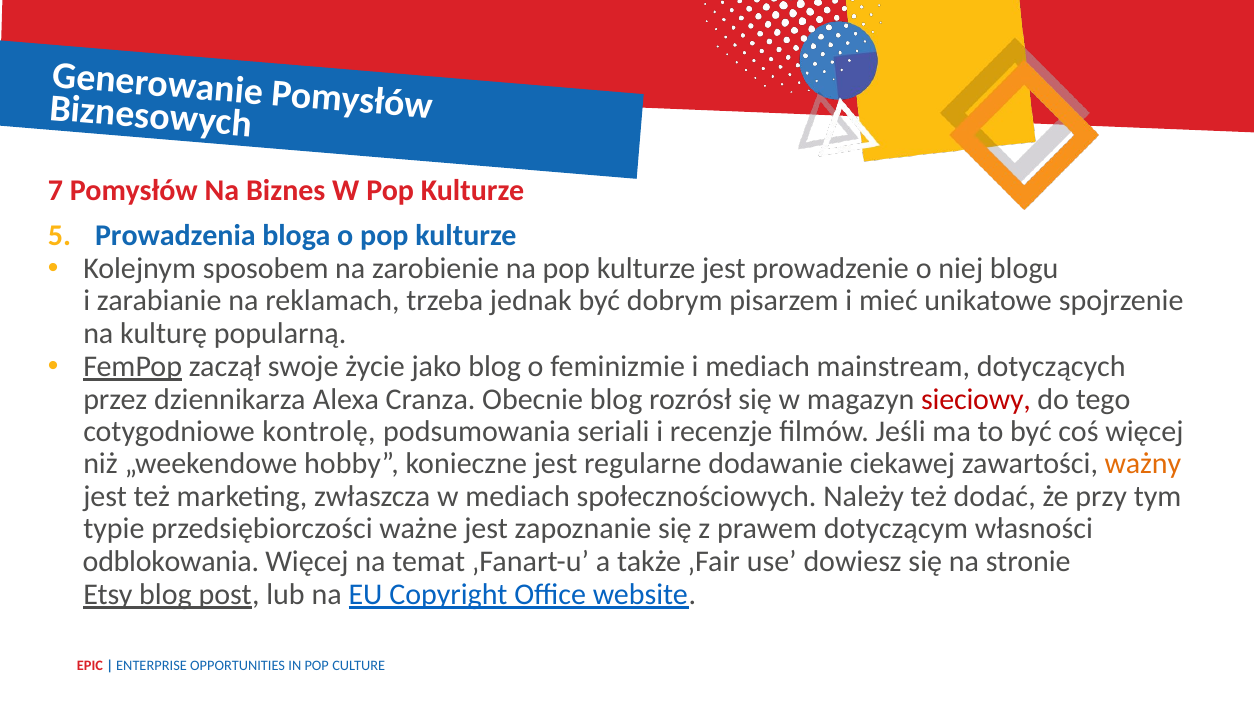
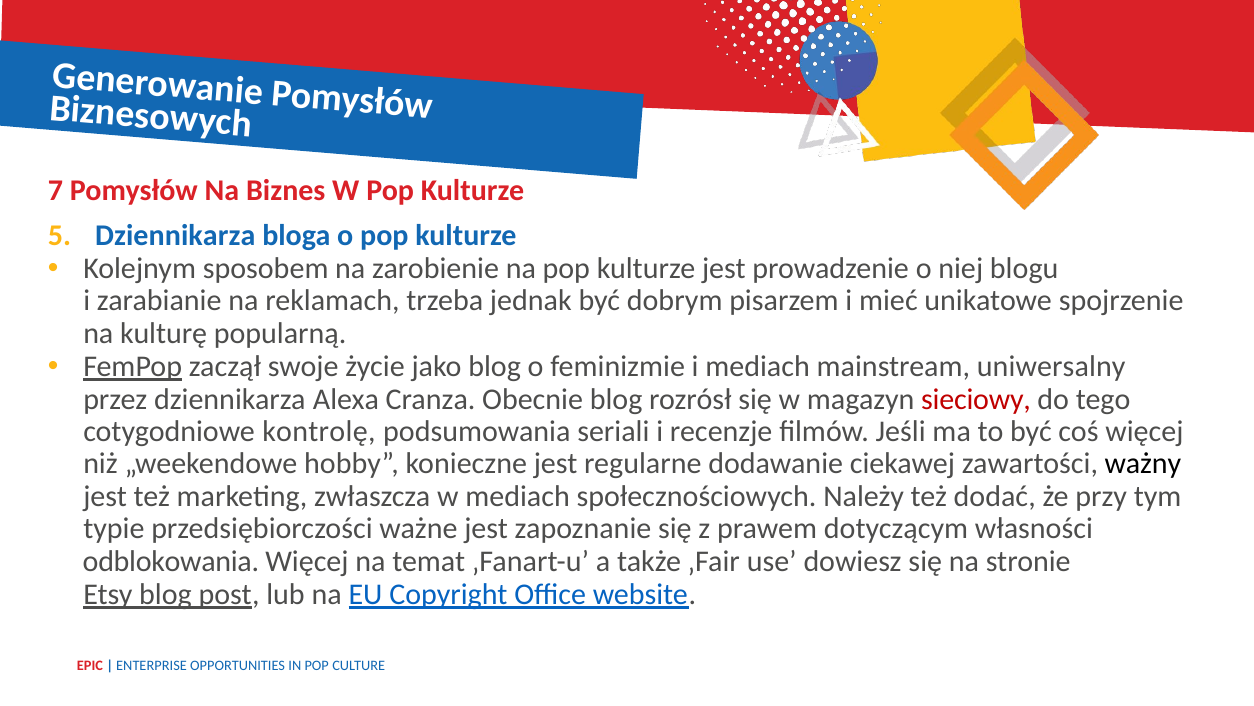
Prowadzenia: Prowadzenia -> Dziennikarza (175, 236)
dotyczących: dotyczących -> uniwersalny (1051, 366)
ważny colour: orange -> black (1143, 464)
